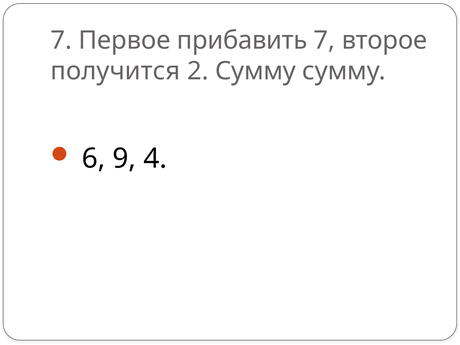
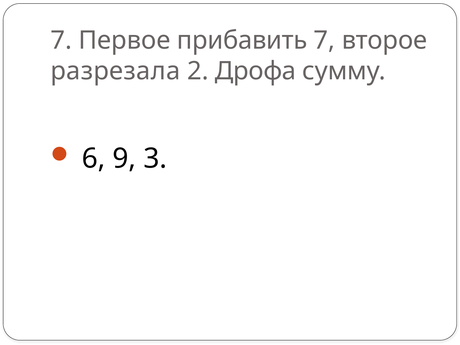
получится: получится -> разрезала (115, 71)
2 Сумму: Сумму -> Дрофа (255, 71)
4: 4 -> 3 (155, 159)
